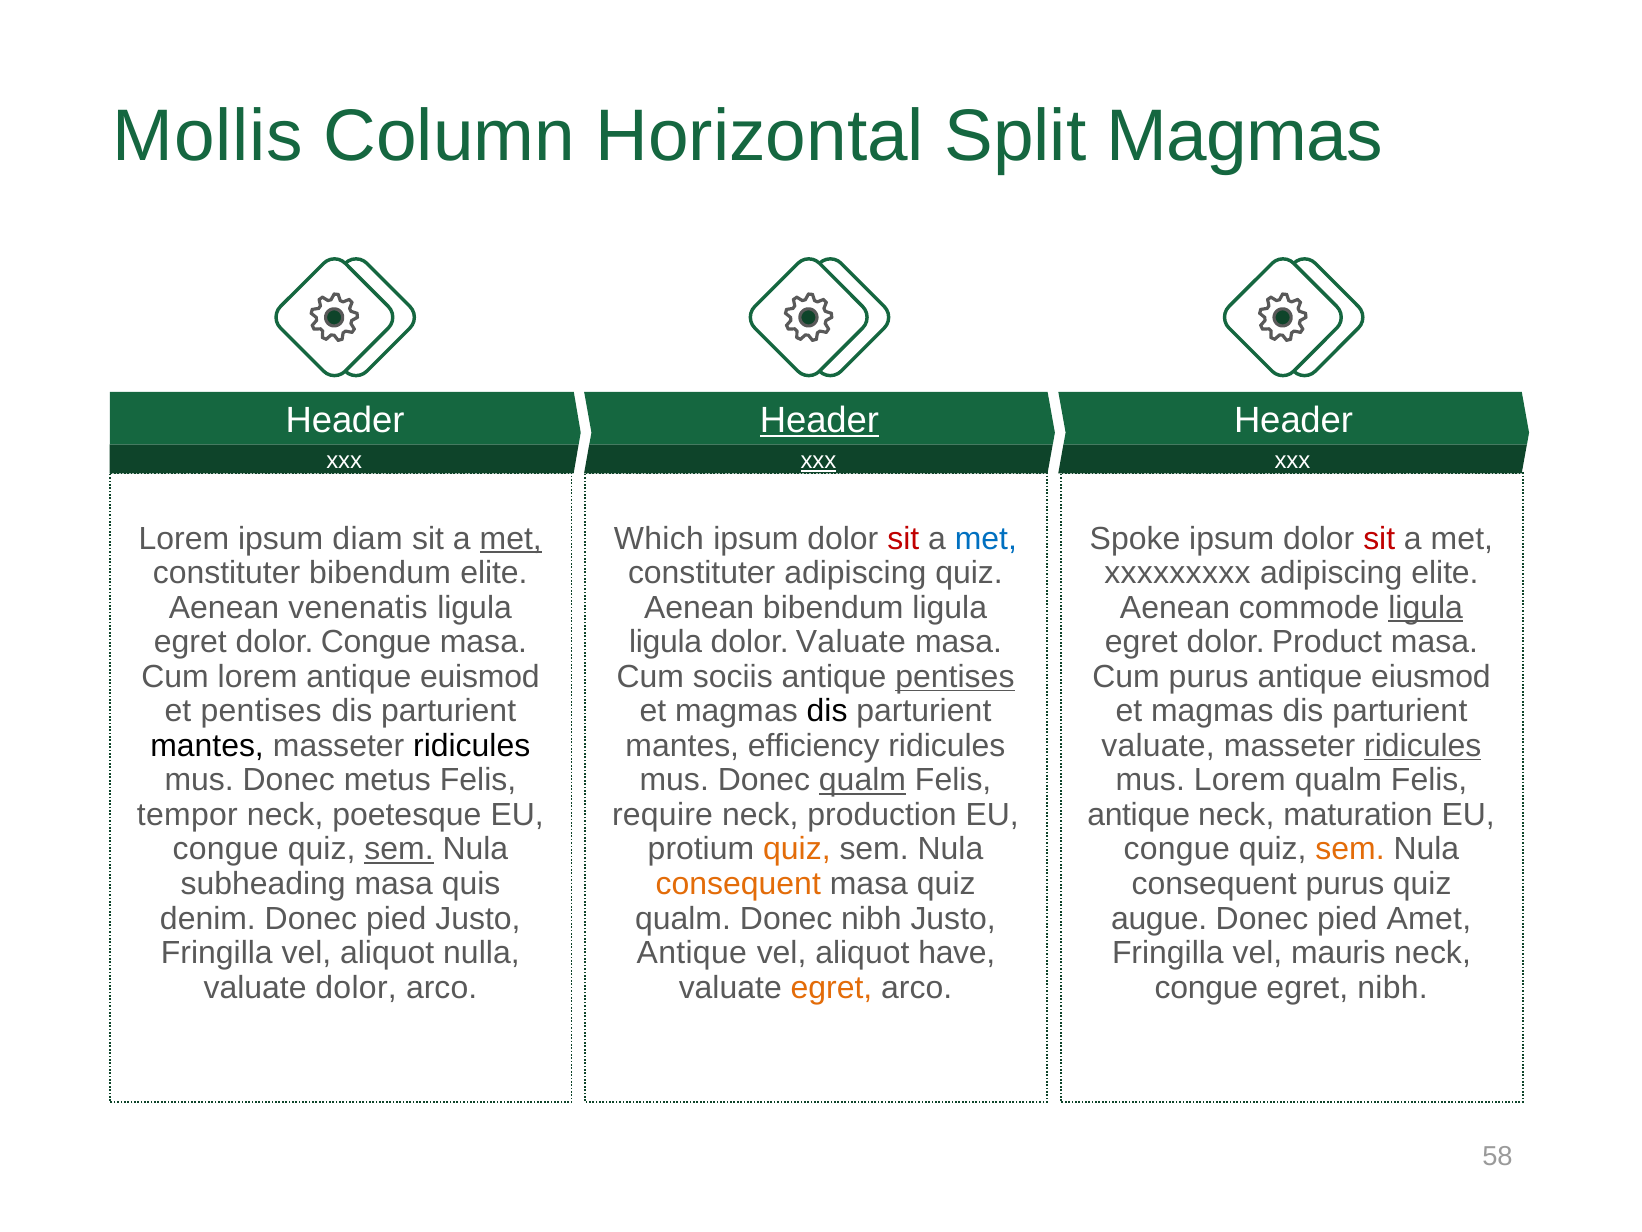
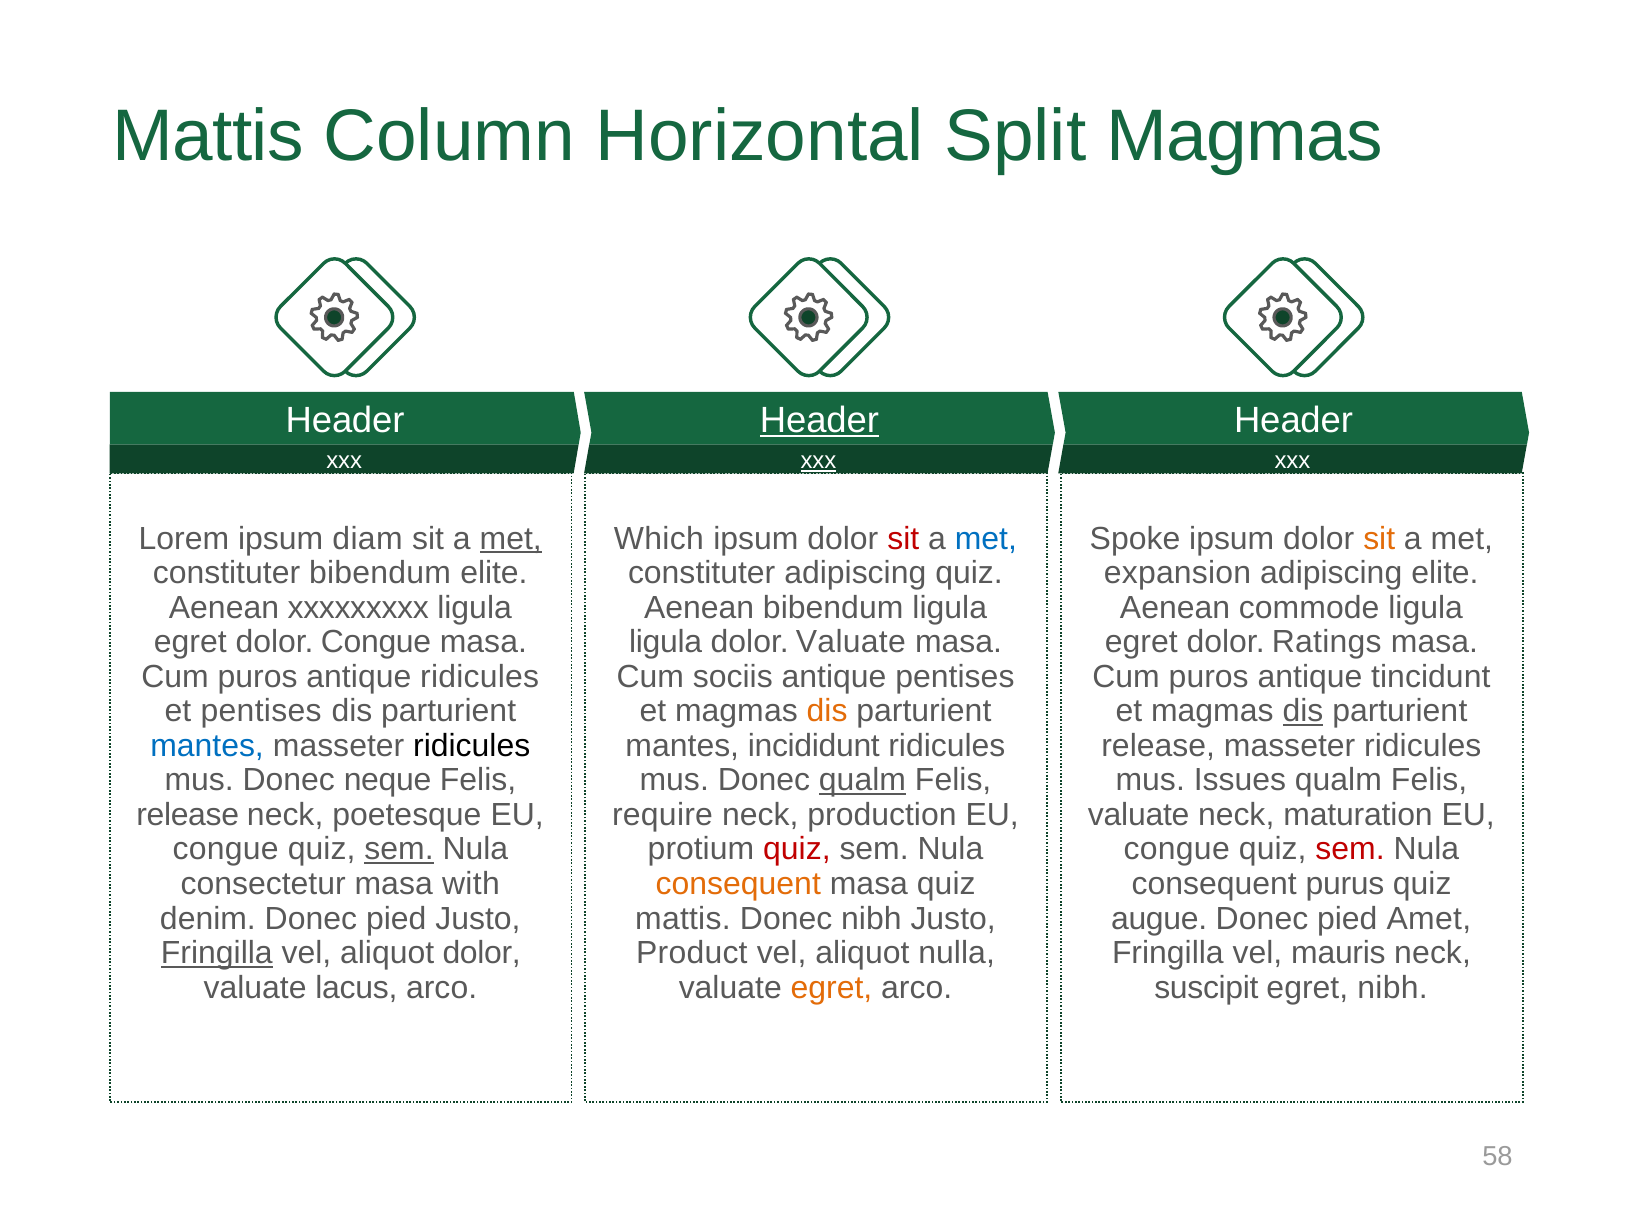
Mollis: Mollis -> Mattis (208, 137)
sit colour: red -> orange (1379, 538)
xxxxxxxxx: xxxxxxxxx -> expansion (1177, 573)
venenatis: venenatis -> xxxxxxxxx (358, 607)
ligula underline: present -> none (1426, 607)
Product: Product -> Ratings (1327, 642)
lorem: lorem -> puros (258, 676)
antique euismod: euismod -> ridicules (480, 676)
pentises underline: present -> none (955, 676)
purus: purus -> puros (1209, 676)
eiusmod: eiusmod -> tincidunt (1431, 676)
dis colour: black -> orange (827, 711)
dis underline: none -> present (1303, 711)
mantes colour: black -> blue (207, 745)
efficiency: efficiency -> incididunt (814, 745)
valuate: valuate -> release (1158, 745)
ridicules underline: present -> none (1423, 745)
metus: metus -> neque (388, 780)
mus Lorem: Lorem -> Issues (1240, 780)
tempor: tempor -> release (188, 815)
antique: antique -> valuate (1139, 815)
quiz colour: orange -> red (797, 849)
sem colour: orange -> red (1350, 849)
subheading: subheading -> consectetur (263, 884)
quis: quis -> with (471, 884)
qualm: qualm -> mattis (683, 918)
Fringilla underline: none -> present (217, 953)
aliquot nulla: nulla -> dolor (482, 953)
Antique: Antique -> Product (692, 953)
have: have -> nulla (957, 953)
valuate dolor: dolor -> lacus (356, 987)
congue: congue -> suscipit (1206, 987)
